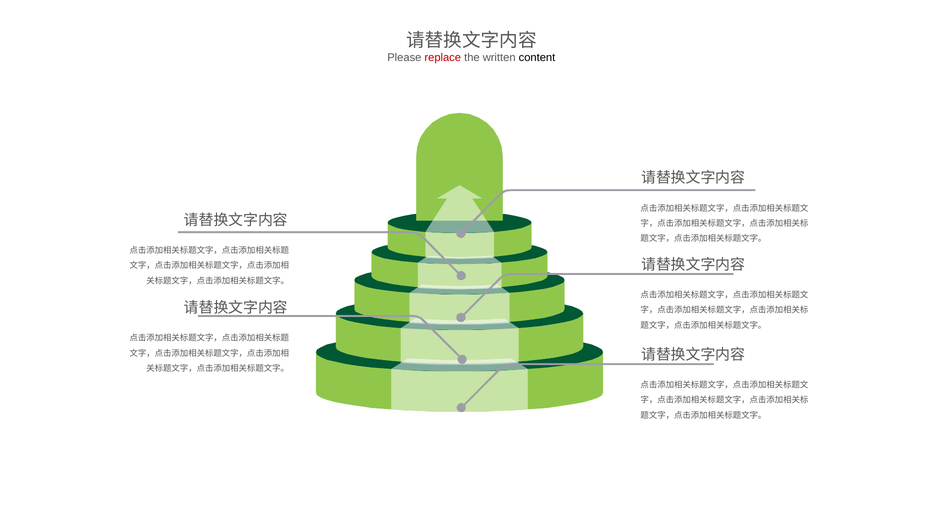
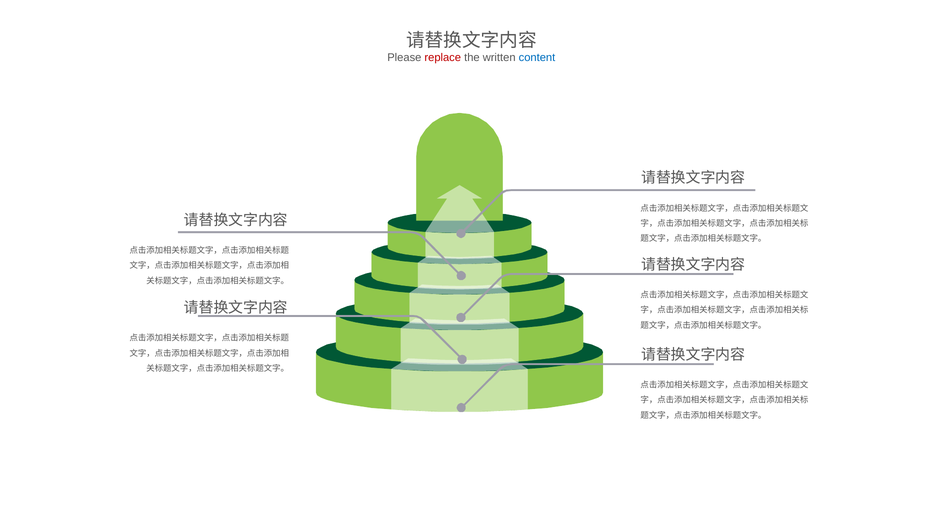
content colour: black -> blue (537, 57)
